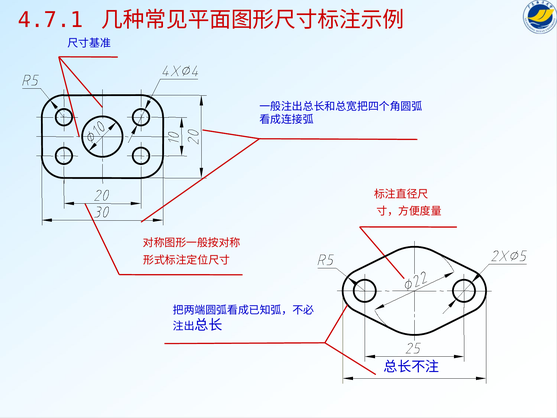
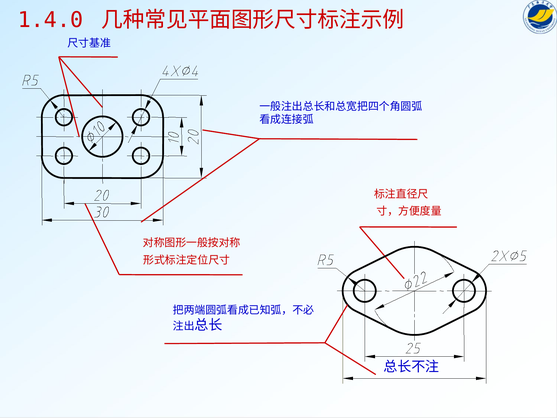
4.7.1: 4.7.1 -> 1.4.0 (51, 20)
